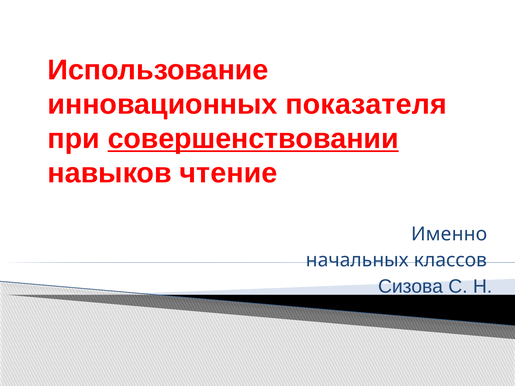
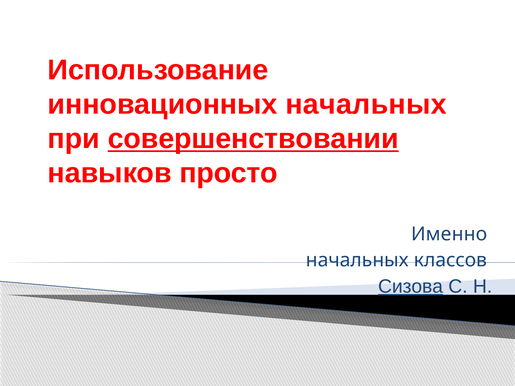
инновационных показателя: показателя -> начальных (366, 105)
чтение: чтение -> просто (229, 173)
Сизова underline: none -> present (411, 287)
